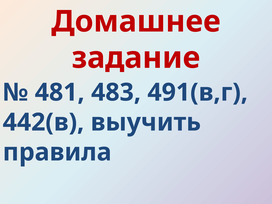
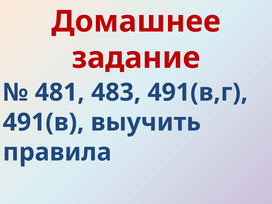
442(в: 442(в -> 491(в (43, 122)
